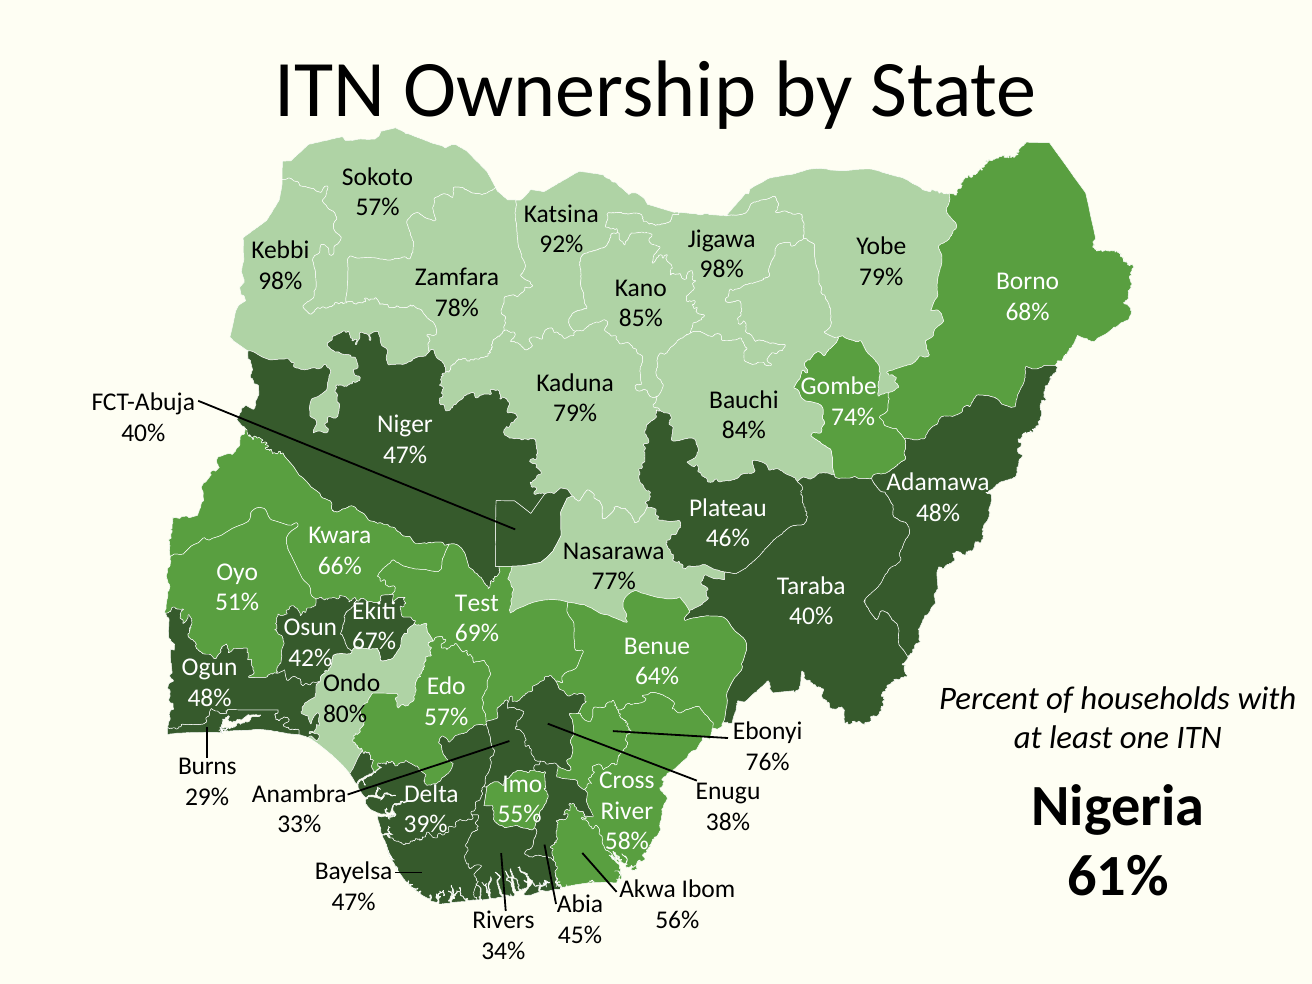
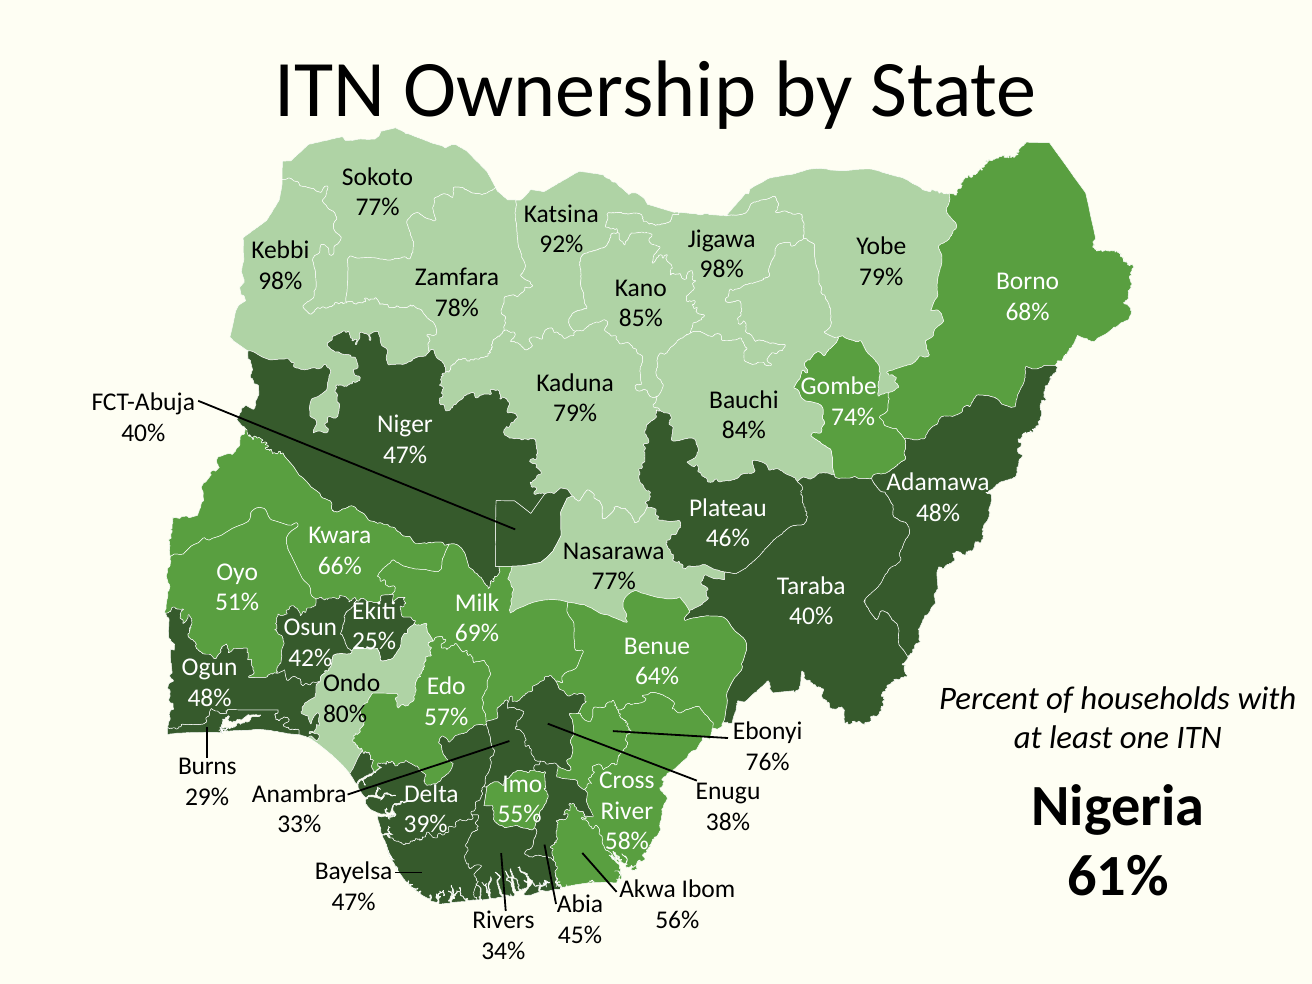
57%: 57% -> 77% (378, 207)
Test: Test -> Milk (477, 603)
67%: 67% -> 25% (374, 641)
